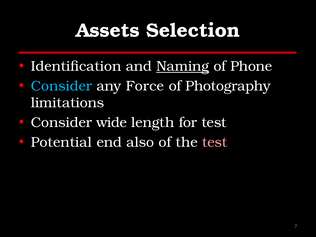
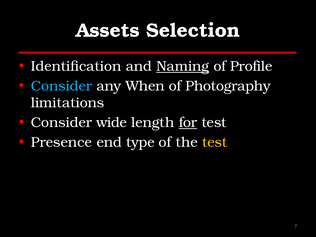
Phone: Phone -> Profile (251, 66)
Force: Force -> When (145, 86)
for underline: none -> present (188, 123)
Potential: Potential -> Presence (61, 142)
also: also -> type (140, 142)
test colour: pink -> yellow (215, 142)
